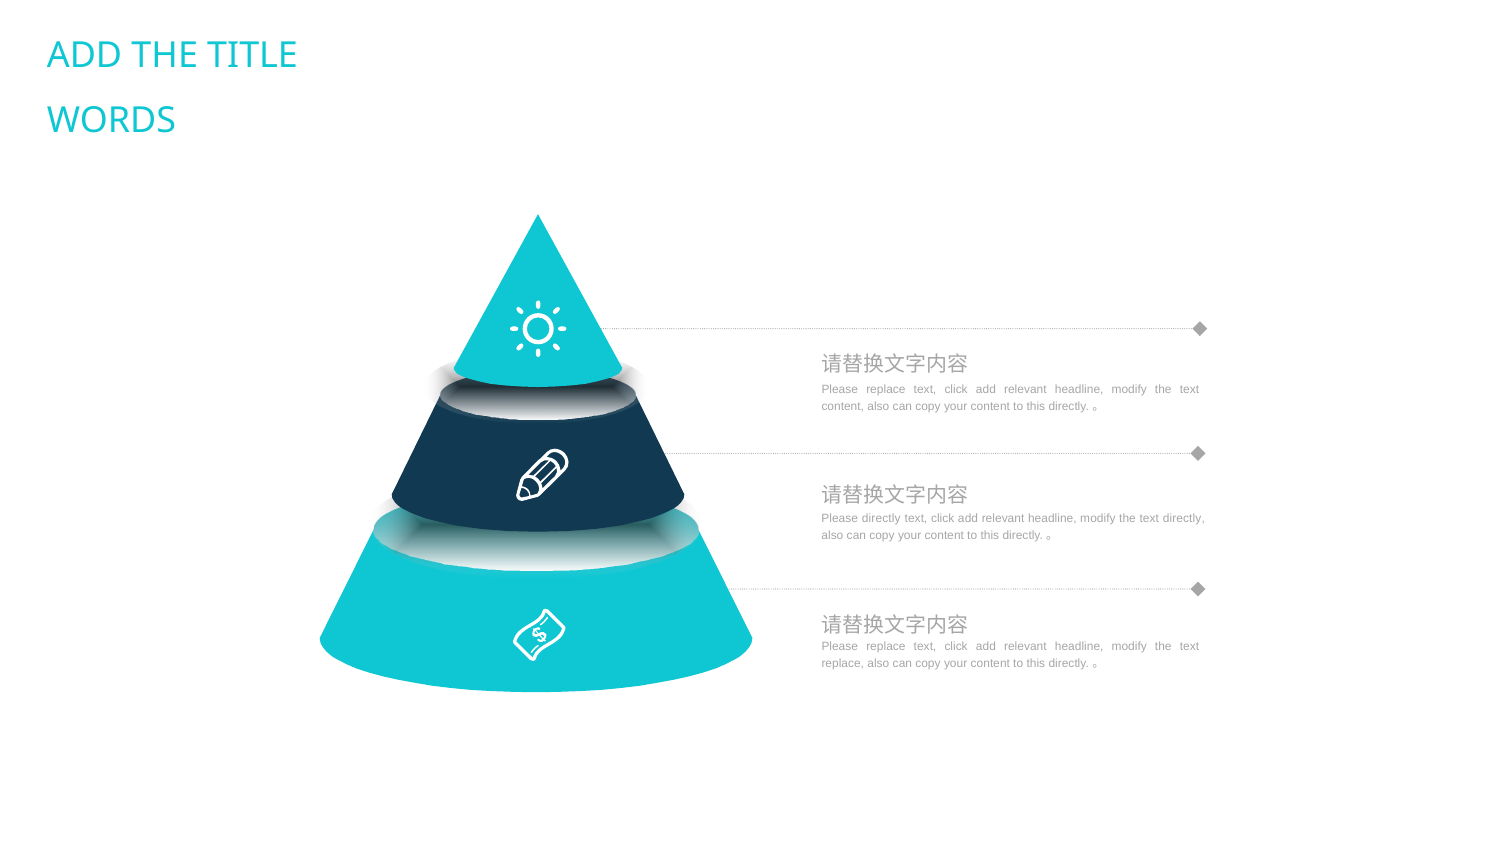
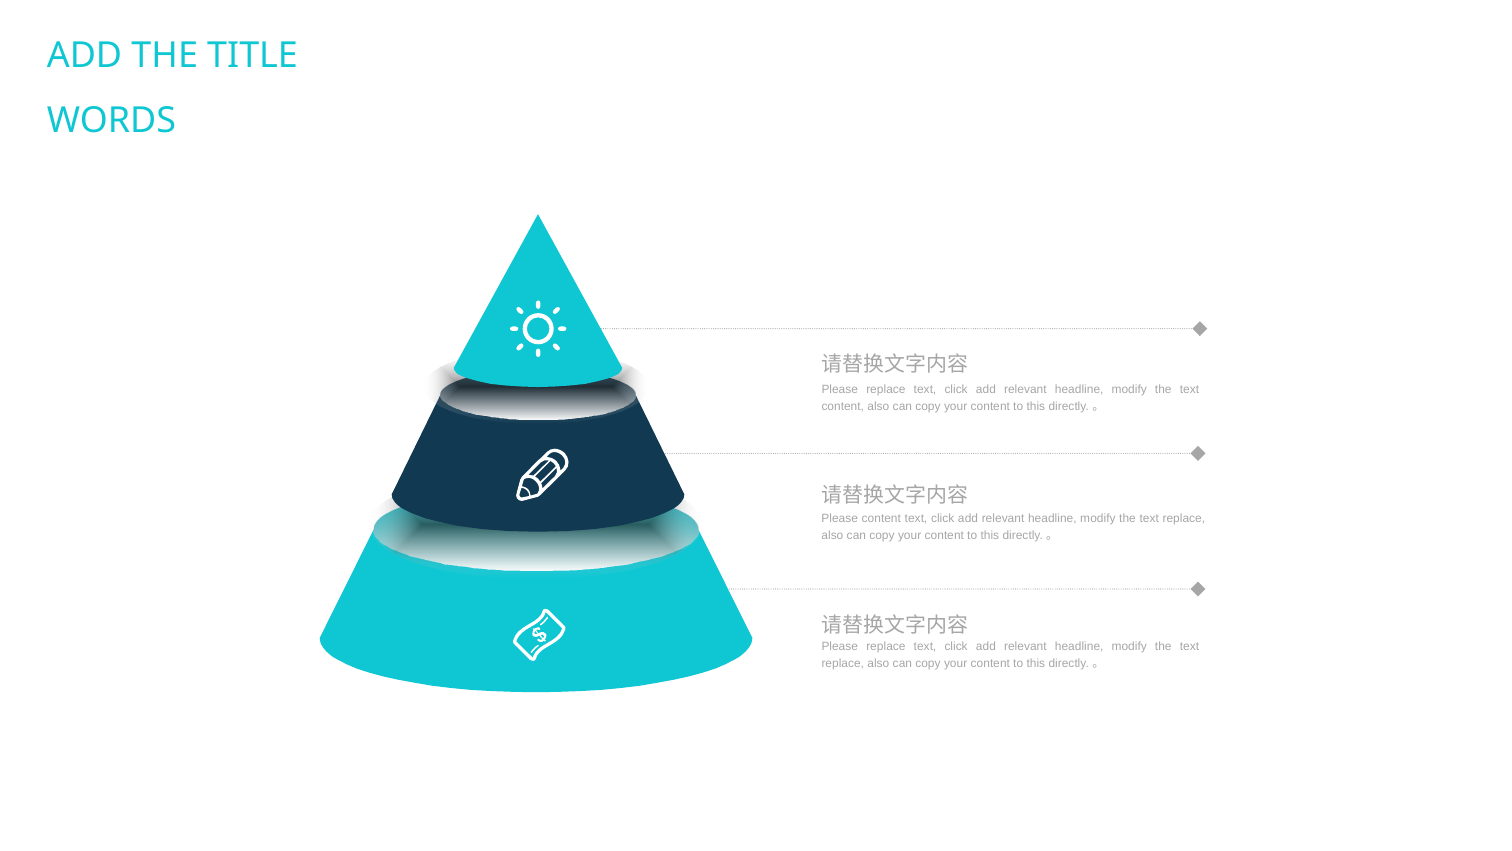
Please directly: directly -> content (881, 518)
directly: directly -> replace (1184, 518)
